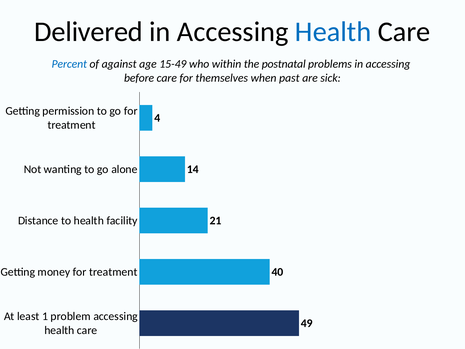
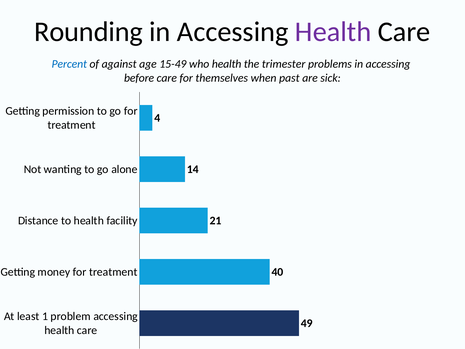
Delivered: Delivered -> Rounding (89, 32)
Health colour: blue -> purple (333, 32)
who within: within -> health (227, 64)
postnatal: postnatal -> trimester (284, 64)
